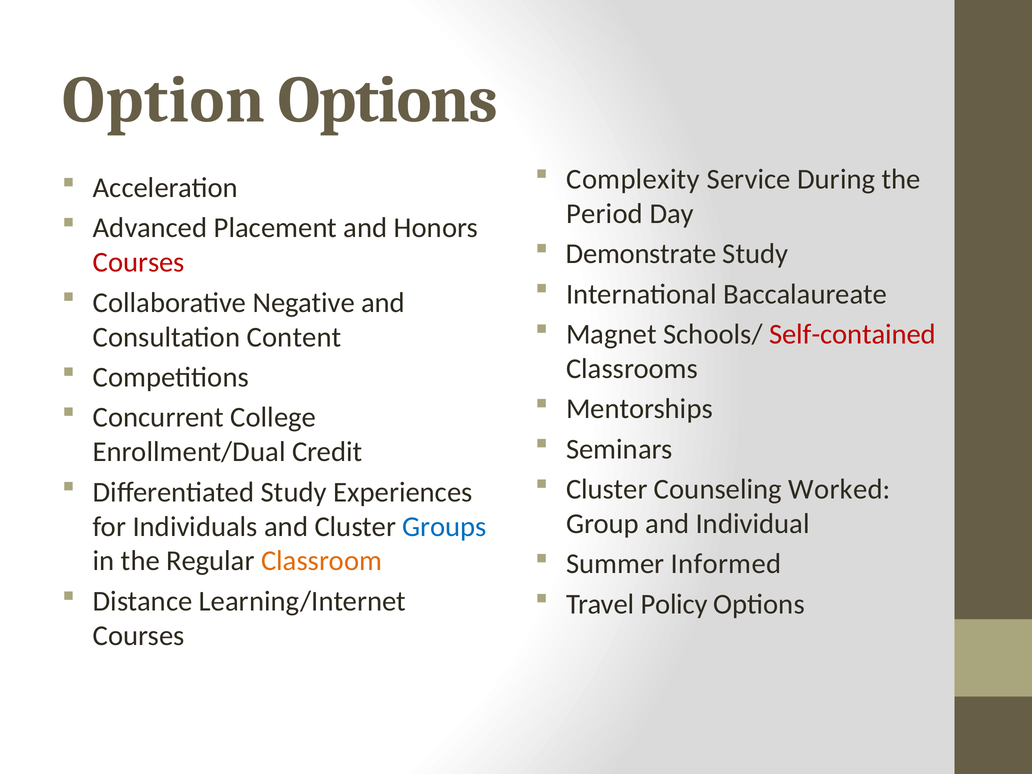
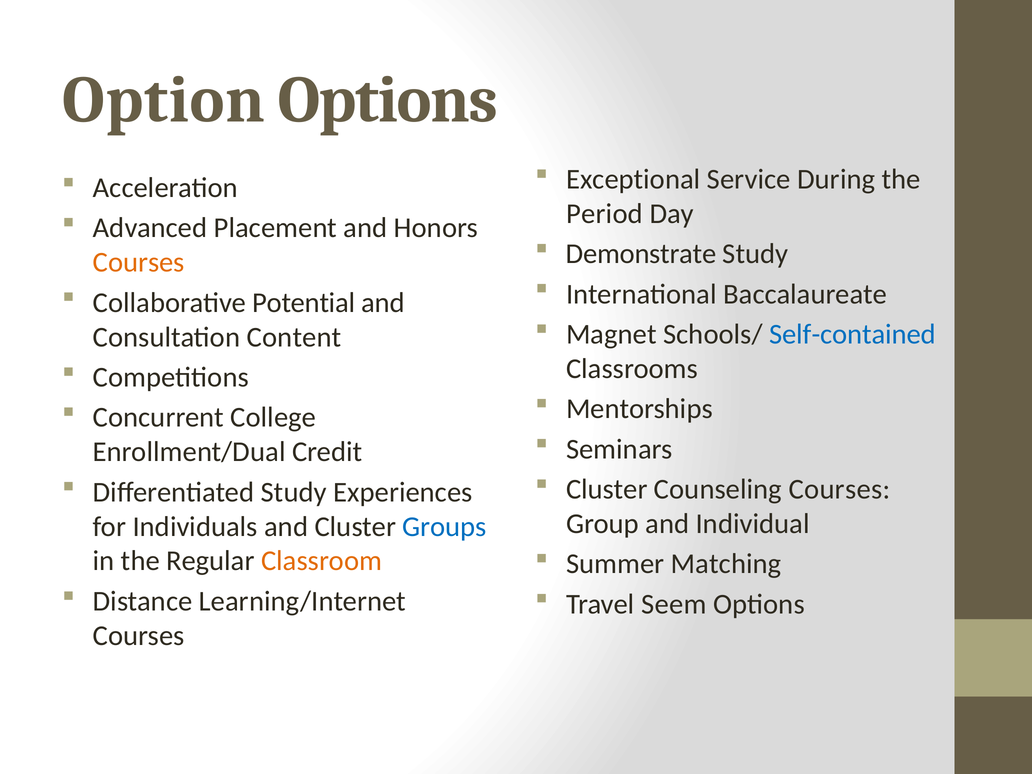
Complexity: Complexity -> Exceptional (633, 179)
Courses colour: red -> orange (139, 262)
Negative: Negative -> Potential (304, 303)
Self-contained colour: red -> blue (853, 334)
Counseling Worked: Worked -> Courses (839, 489)
Informed: Informed -> Matching (726, 564)
Policy: Policy -> Seem (674, 604)
